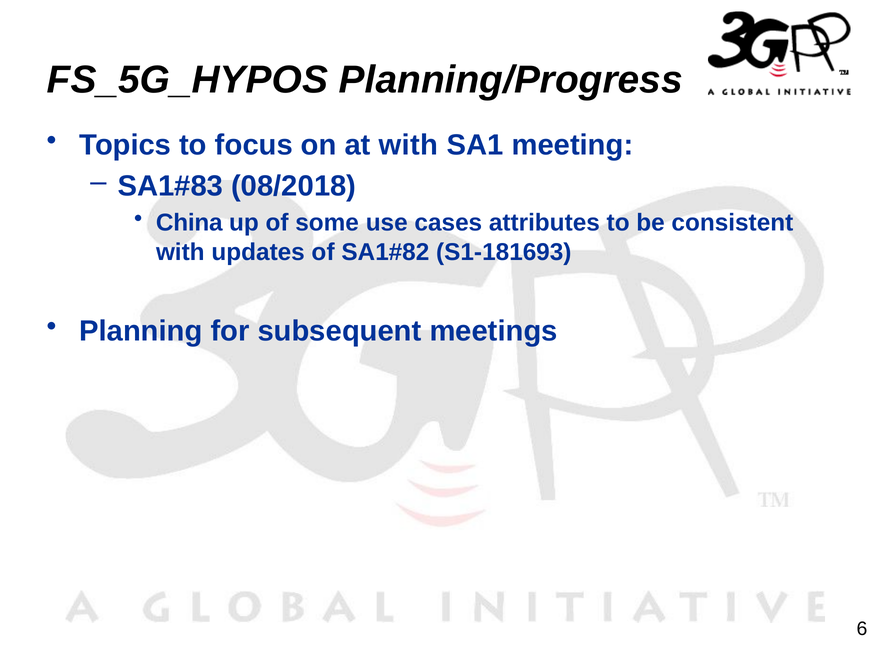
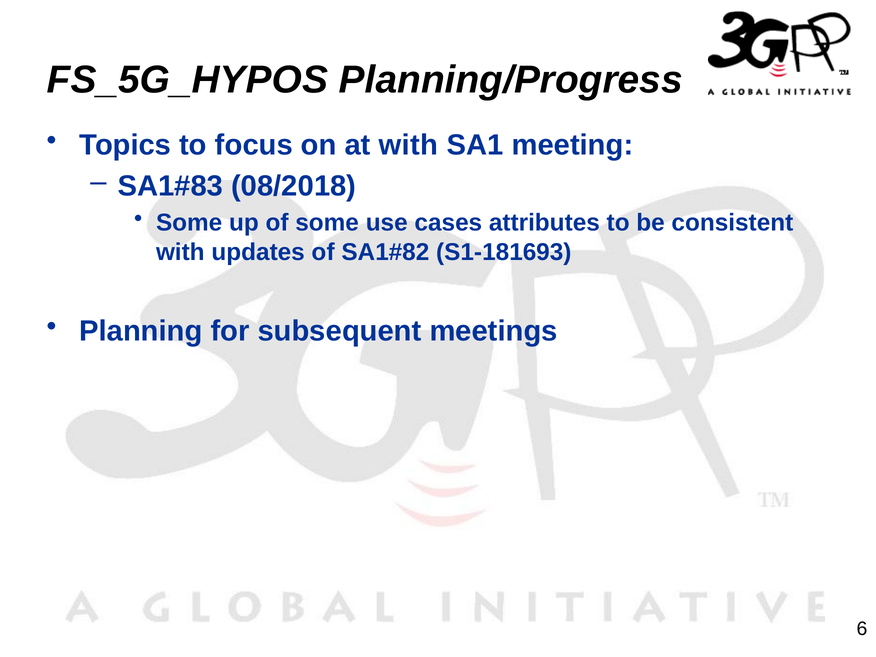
China: China -> Some (189, 223)
